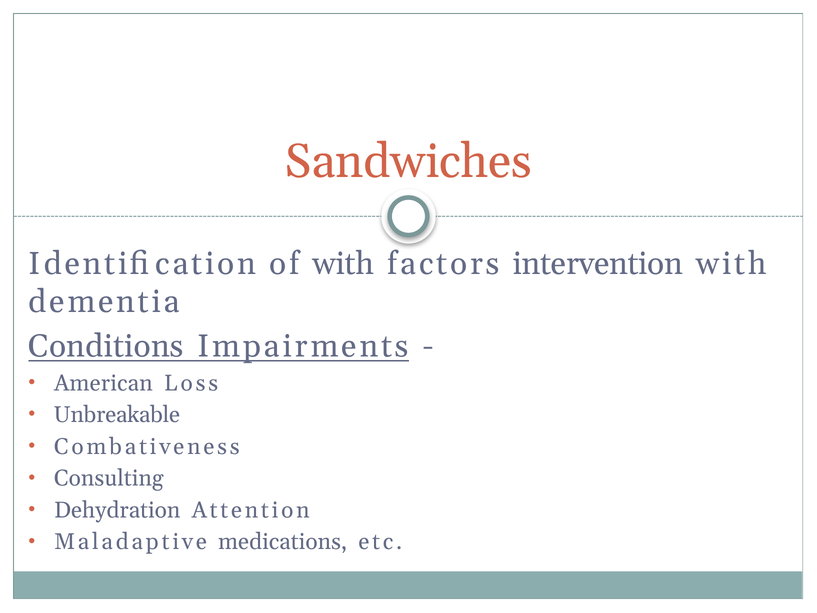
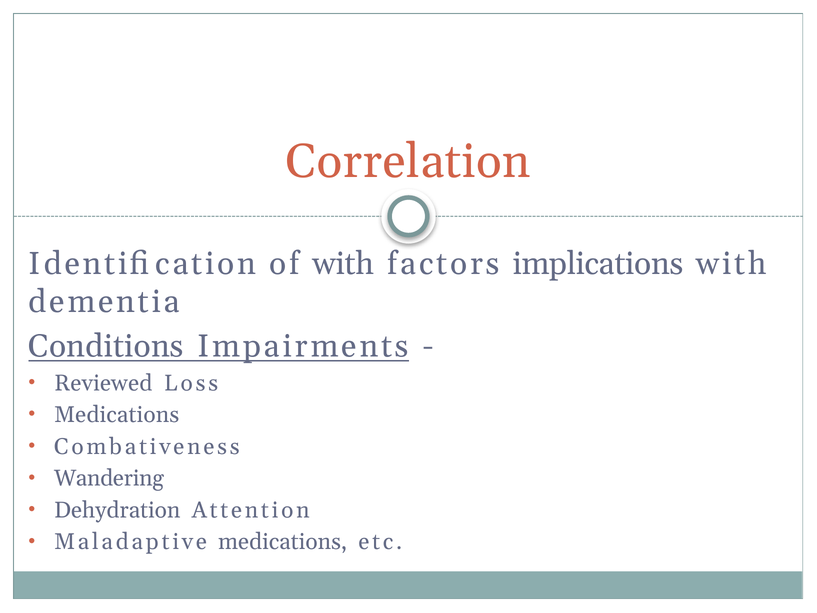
Sandwiches: Sandwiches -> Correlation (408, 161)
intervention: intervention -> implications (598, 264)
American: American -> Reviewed (103, 383)
Unbreakable: Unbreakable -> Medications (117, 415)
Consulting: Consulting -> Wandering (109, 478)
